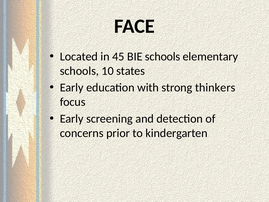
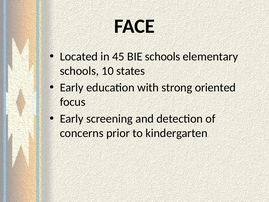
thinkers: thinkers -> oriented (215, 88)
